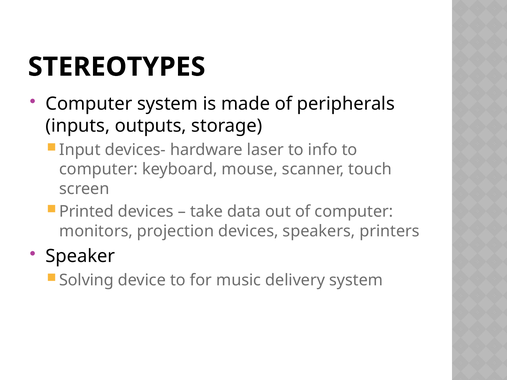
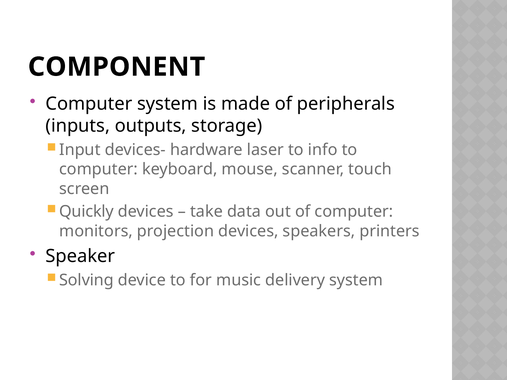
STEREOTYPES: STEREOTYPES -> COMPONENT (117, 67)
Printed: Printed -> Quickly (86, 212)
